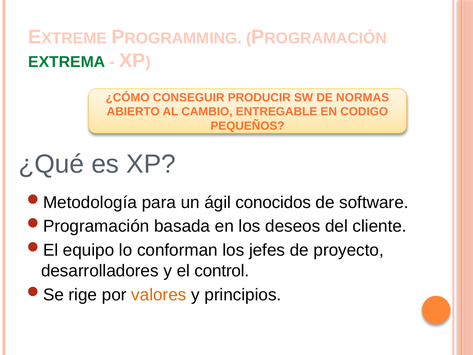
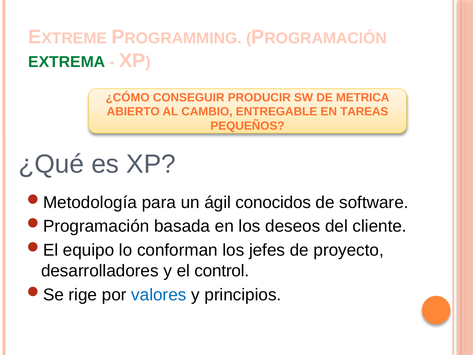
NORMAS: NORMAS -> METRICA (363, 97)
CODIGO: CODIGO -> TAREAS (364, 112)
valores colour: orange -> blue (159, 295)
